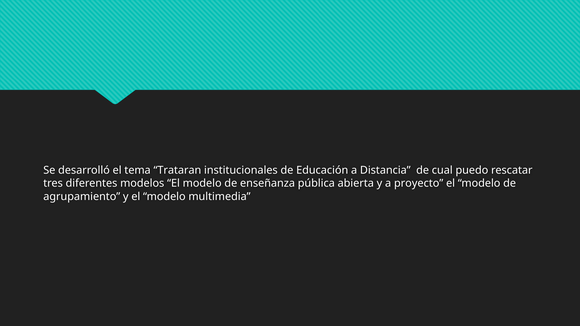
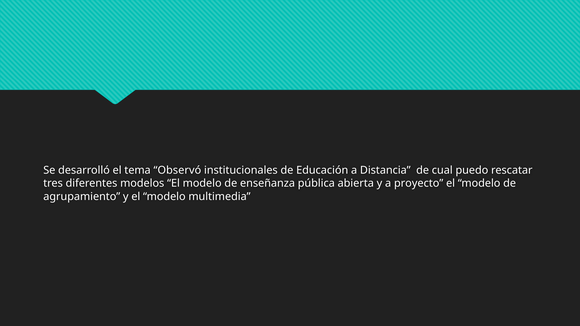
Trataran: Trataran -> Observó (177, 170)
